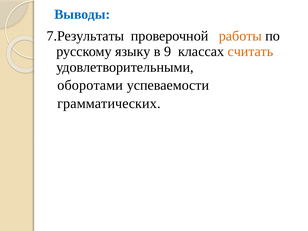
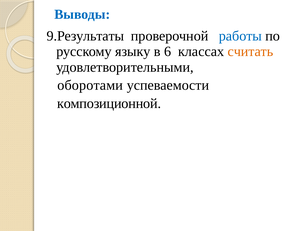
7.Результаты: 7.Результаты -> 9.Результаты (85, 36)
работы colour: orange -> blue (240, 36)
9: 9 -> 6 (168, 52)
грамматических: грамматических -> композиционной (109, 103)
